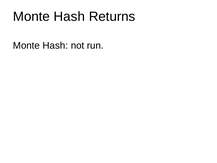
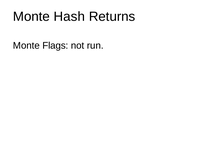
Hash: Hash -> Flags (55, 46)
